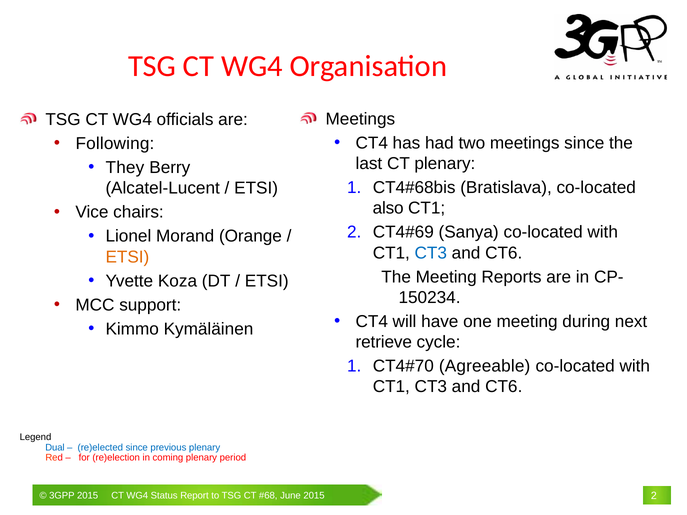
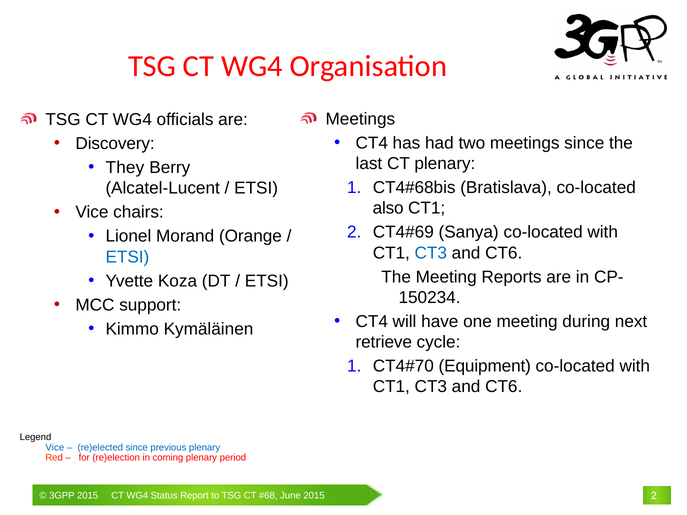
Following: Following -> Discovery (115, 144)
ETSI colour: orange -> blue (127, 257)
Agreeable: Agreeable -> Equipment (485, 366)
Dual: Dual -> Vice (55, 448)
